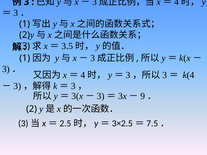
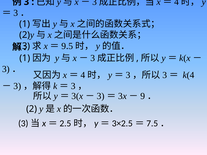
3: 3 -> 9 (64, 46)
